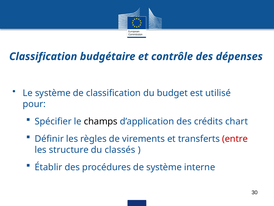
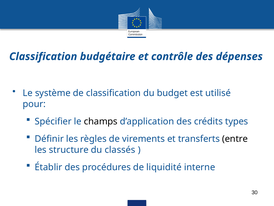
chart: chart -> types (237, 121)
entre colour: red -> black (235, 138)
de système: système -> liquidité (164, 167)
